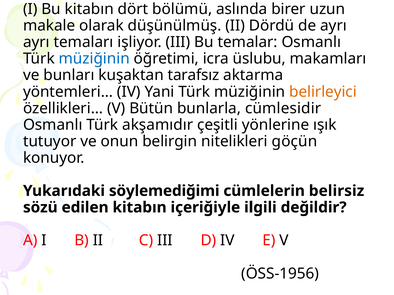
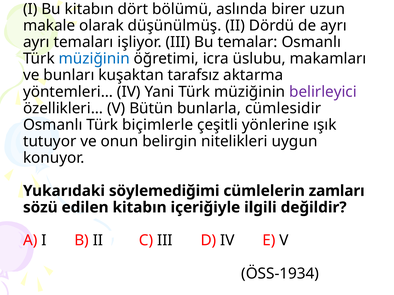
belirleyici colour: orange -> purple (323, 92)
akşamıdır: akşamıdır -> biçimlerle (158, 125)
göçün: göçün -> uygun (295, 142)
belirsiz: belirsiz -> zamları (337, 191)
ÖSS-1956: ÖSS-1956 -> ÖSS-1934 (280, 274)
